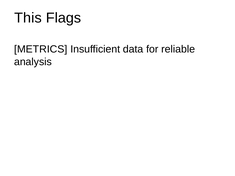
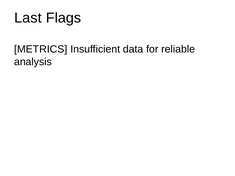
This: This -> Last (28, 18)
